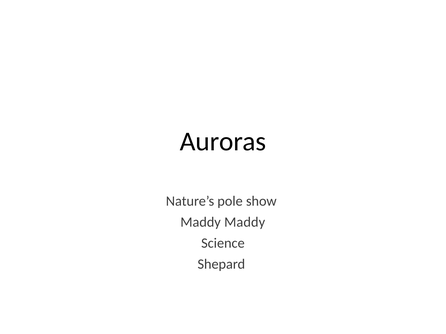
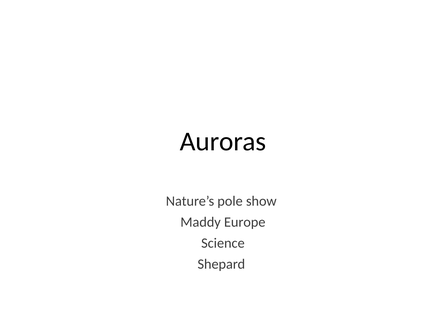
Maddy Maddy: Maddy -> Europe (245, 222)
